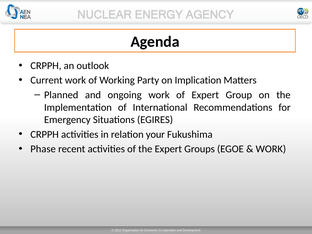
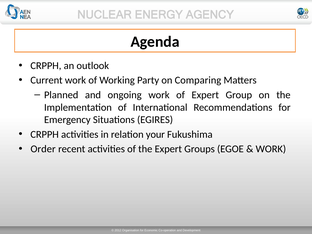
Implication: Implication -> Comparing (198, 80)
Phase: Phase -> Order (43, 149)
